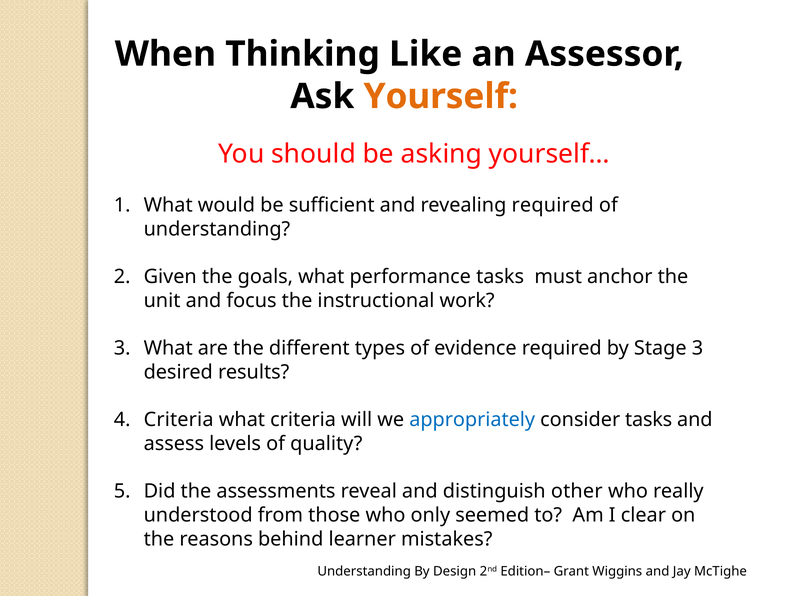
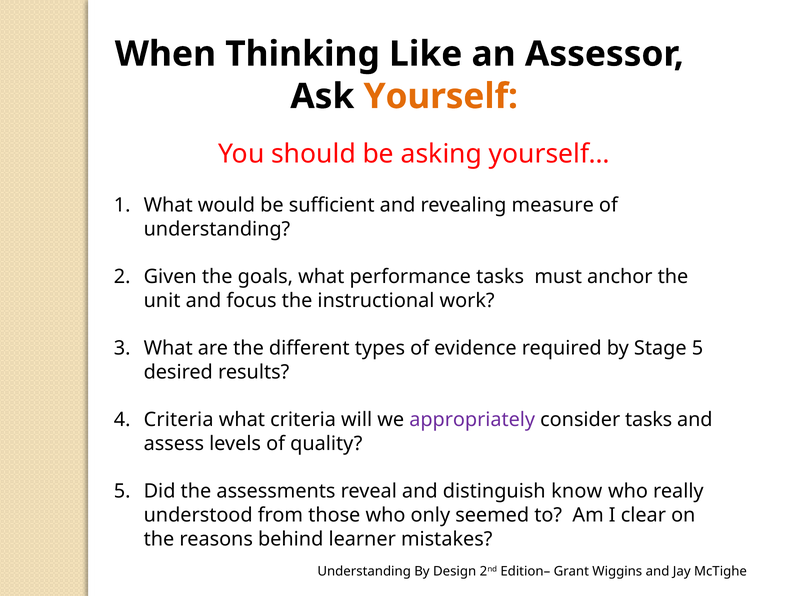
revealing required: required -> measure (553, 205)
Stage 3: 3 -> 5 (698, 348)
appropriately colour: blue -> purple (472, 420)
other: other -> know (577, 492)
